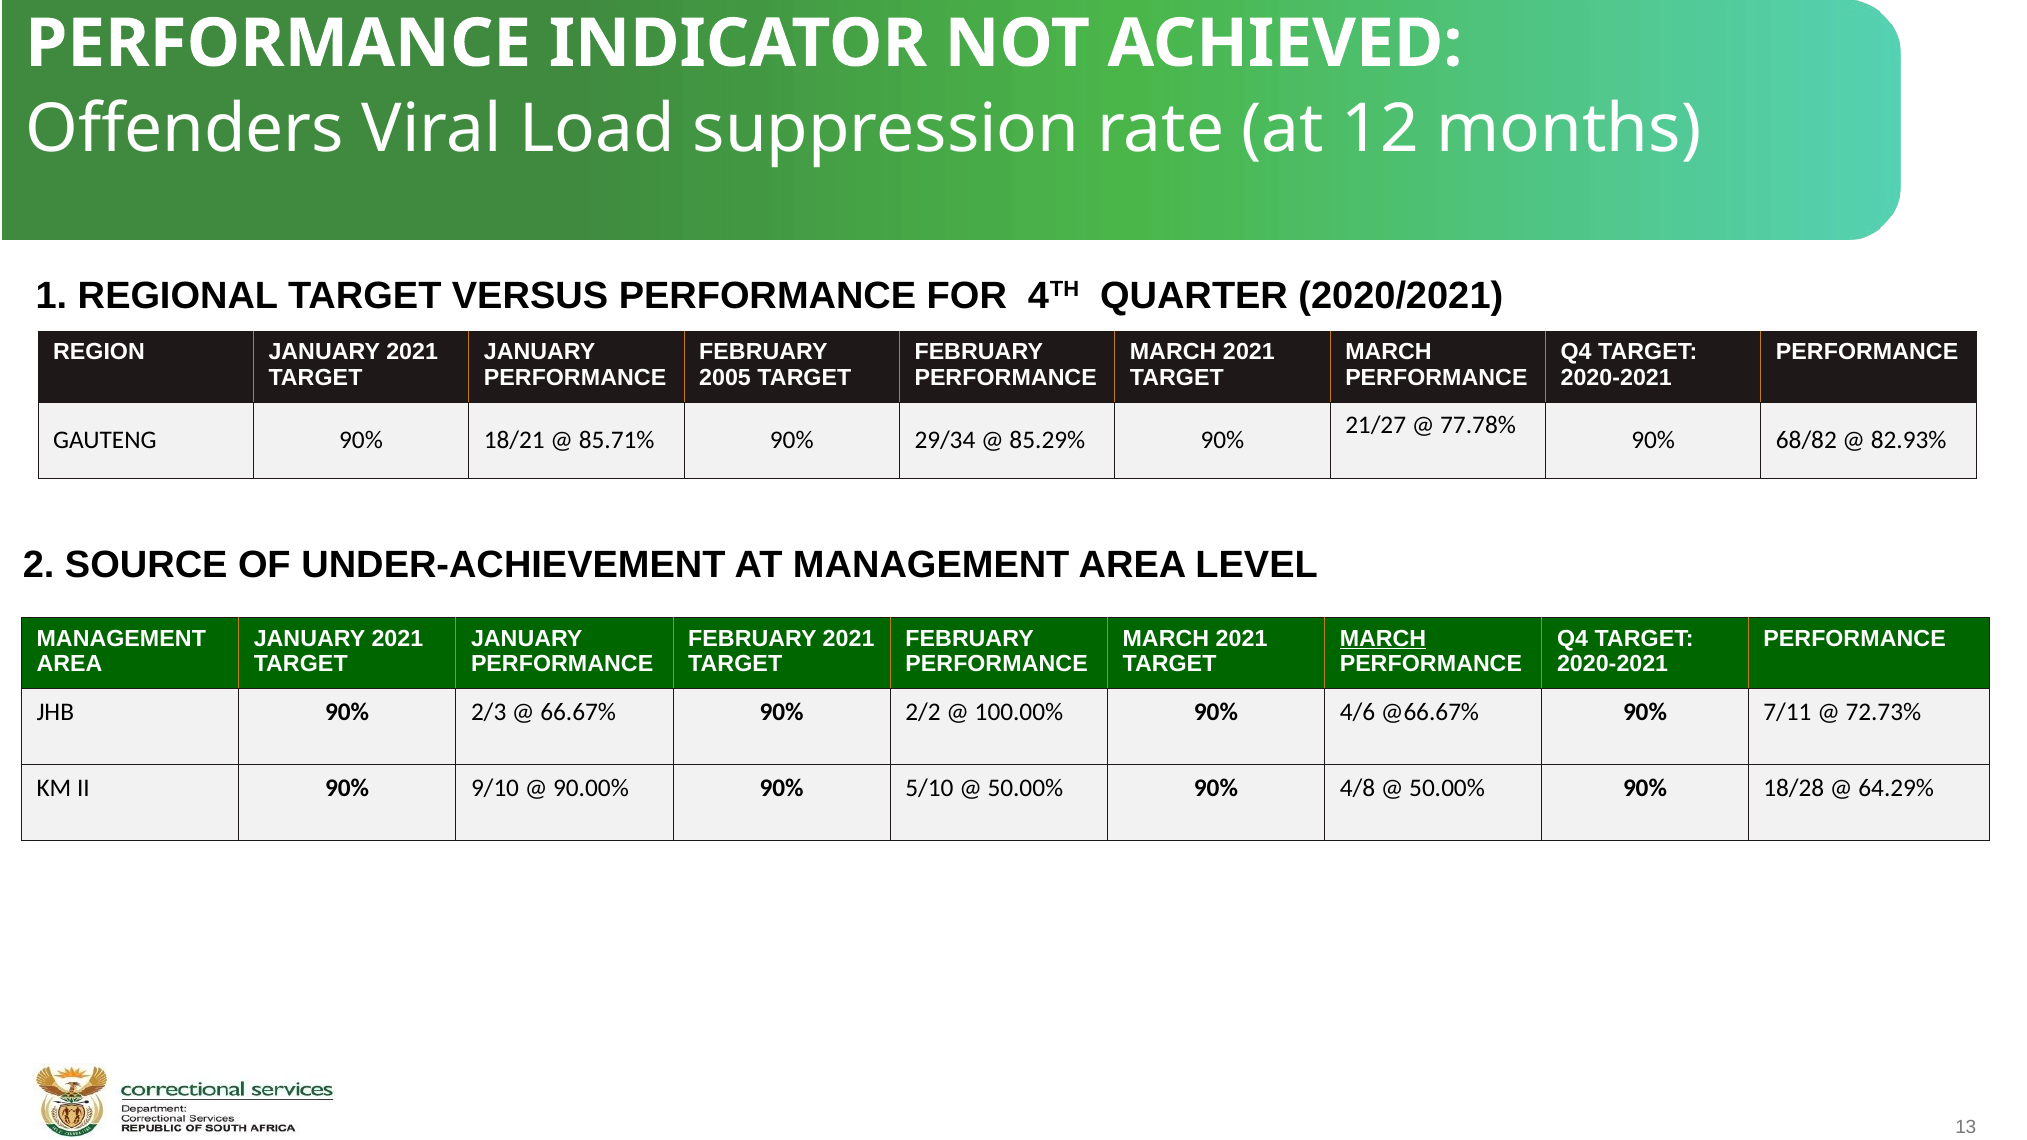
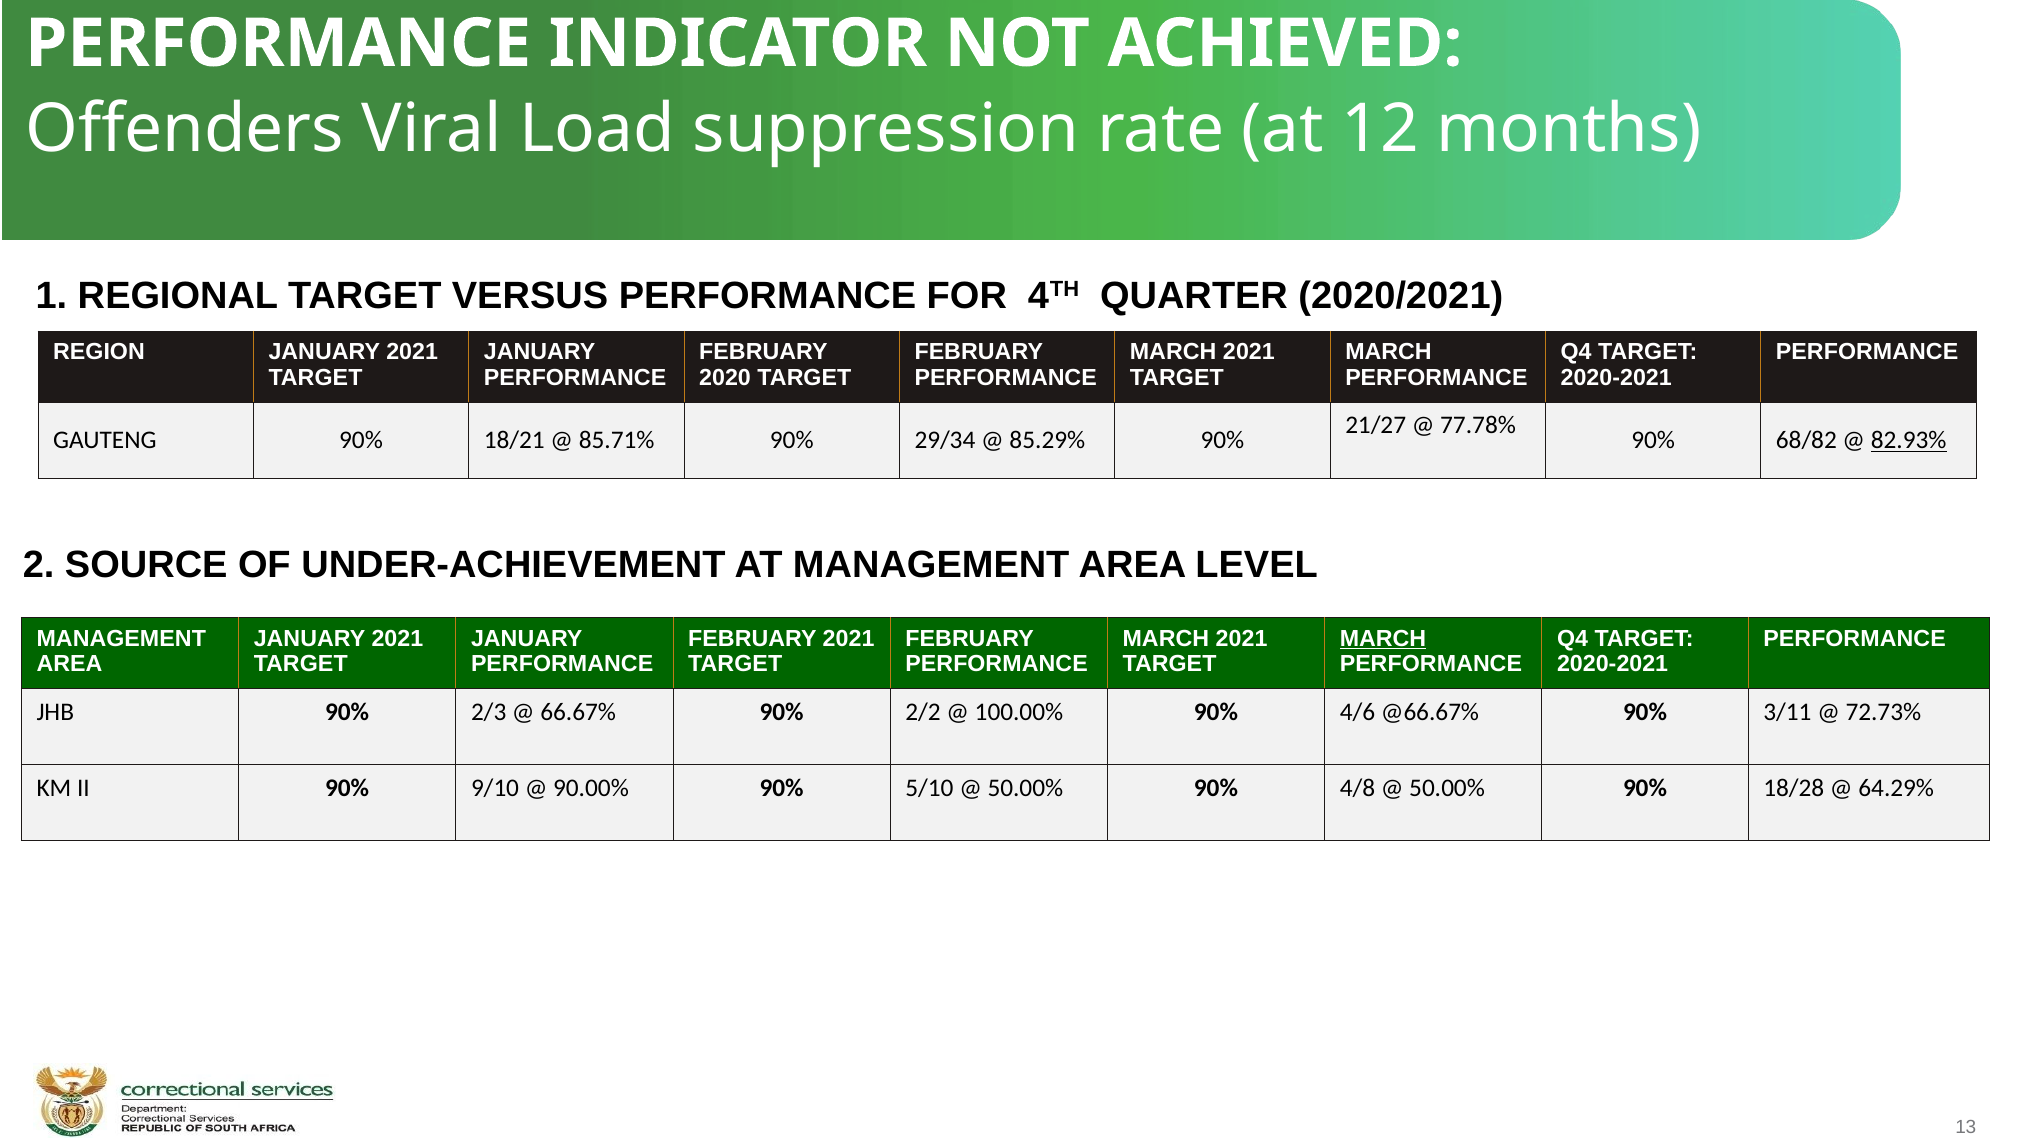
2005: 2005 -> 2020 (725, 378)
82.93% underline: none -> present (1909, 441)
7/11: 7/11 -> 3/11 (1787, 712)
